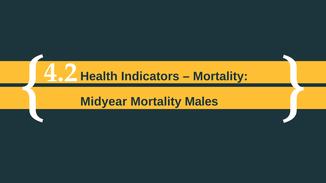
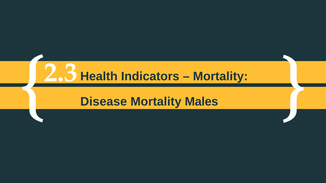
4.2: 4.2 -> 2.3 (61, 73)
Midyear: Midyear -> Disease (104, 102)
